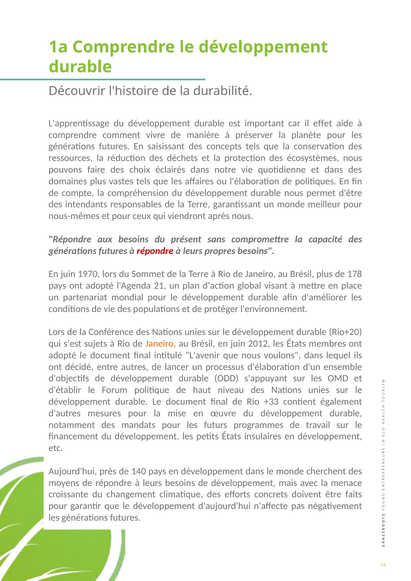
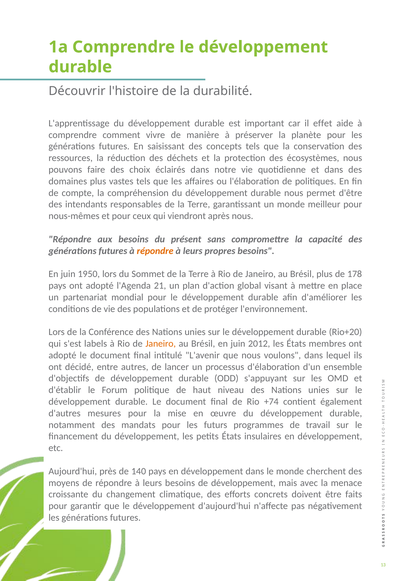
répondre colour: red -> orange (155, 251)
1970: 1970 -> 1950 (89, 274)
sujets: sujets -> labels (96, 344)
+33: +33 -> +74 (271, 402)
